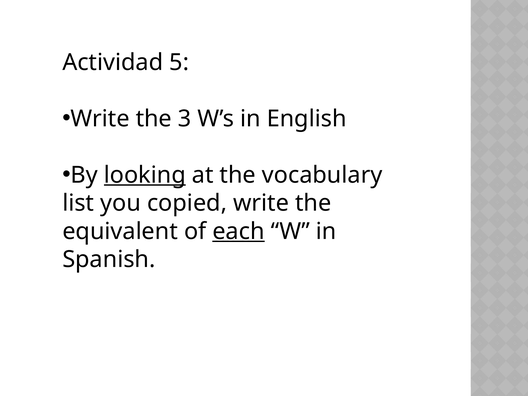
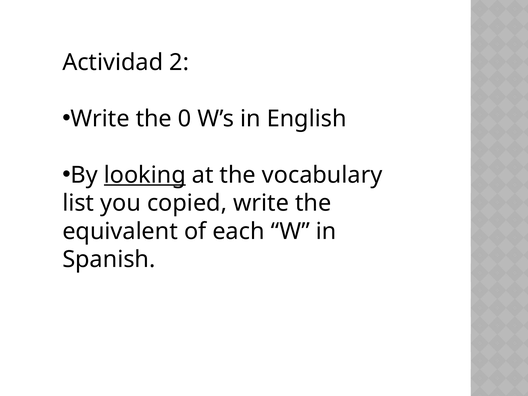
5: 5 -> 2 (179, 62)
3: 3 -> 0 (185, 119)
each underline: present -> none (238, 231)
